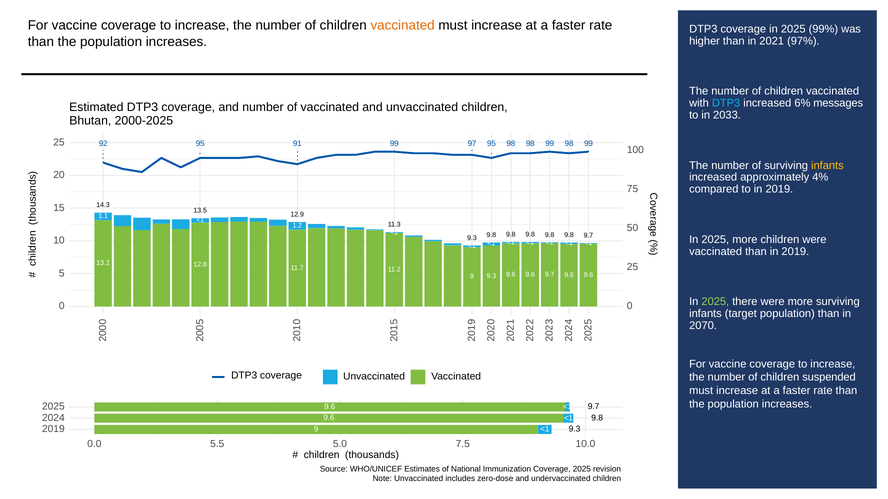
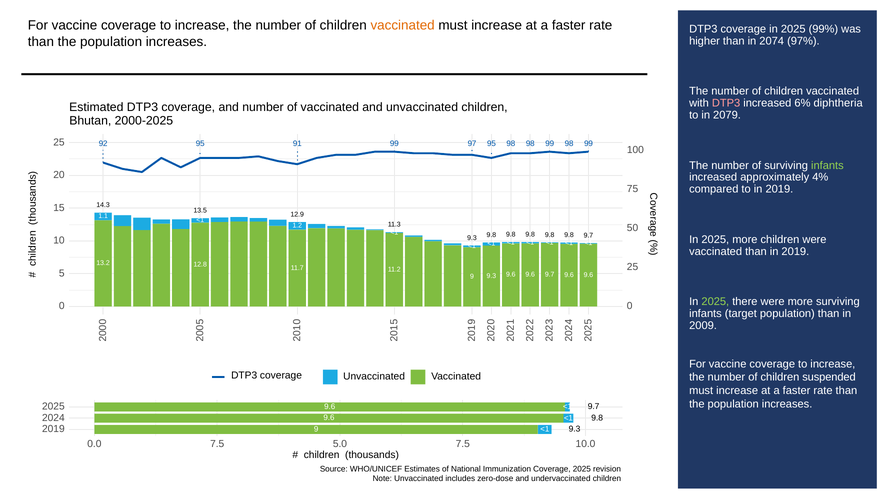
2021: 2021 -> 2074 (772, 41)
DTP3 colour: light blue -> pink (726, 103)
messages: messages -> diphtheria (838, 103)
2033: 2033 -> 2079 (727, 115)
infants colour: yellow -> light green (827, 166)
2070: 2070 -> 2009 (703, 326)
0.0 5.5: 5.5 -> 7.5 (217, 444)
